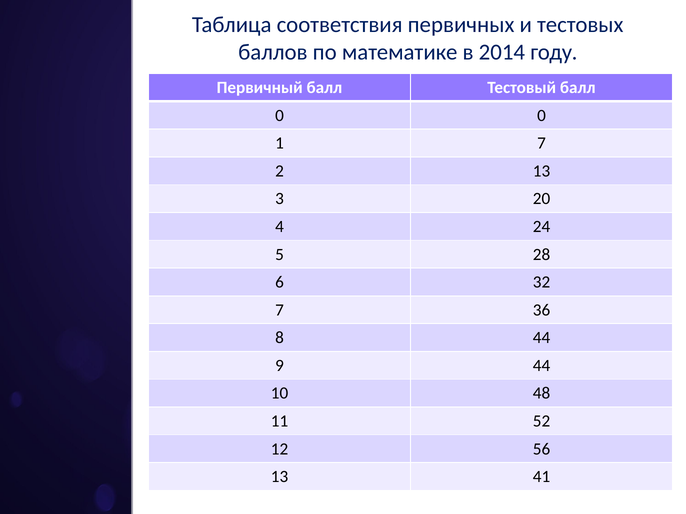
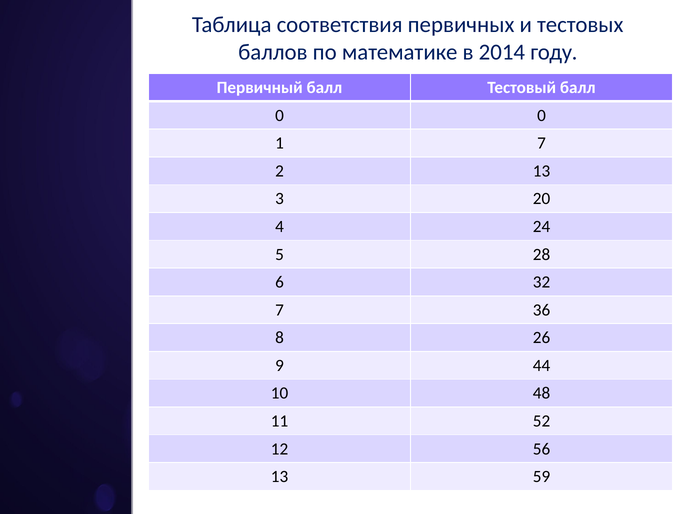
8 44: 44 -> 26 (542, 338)
41: 41 -> 59 (542, 477)
